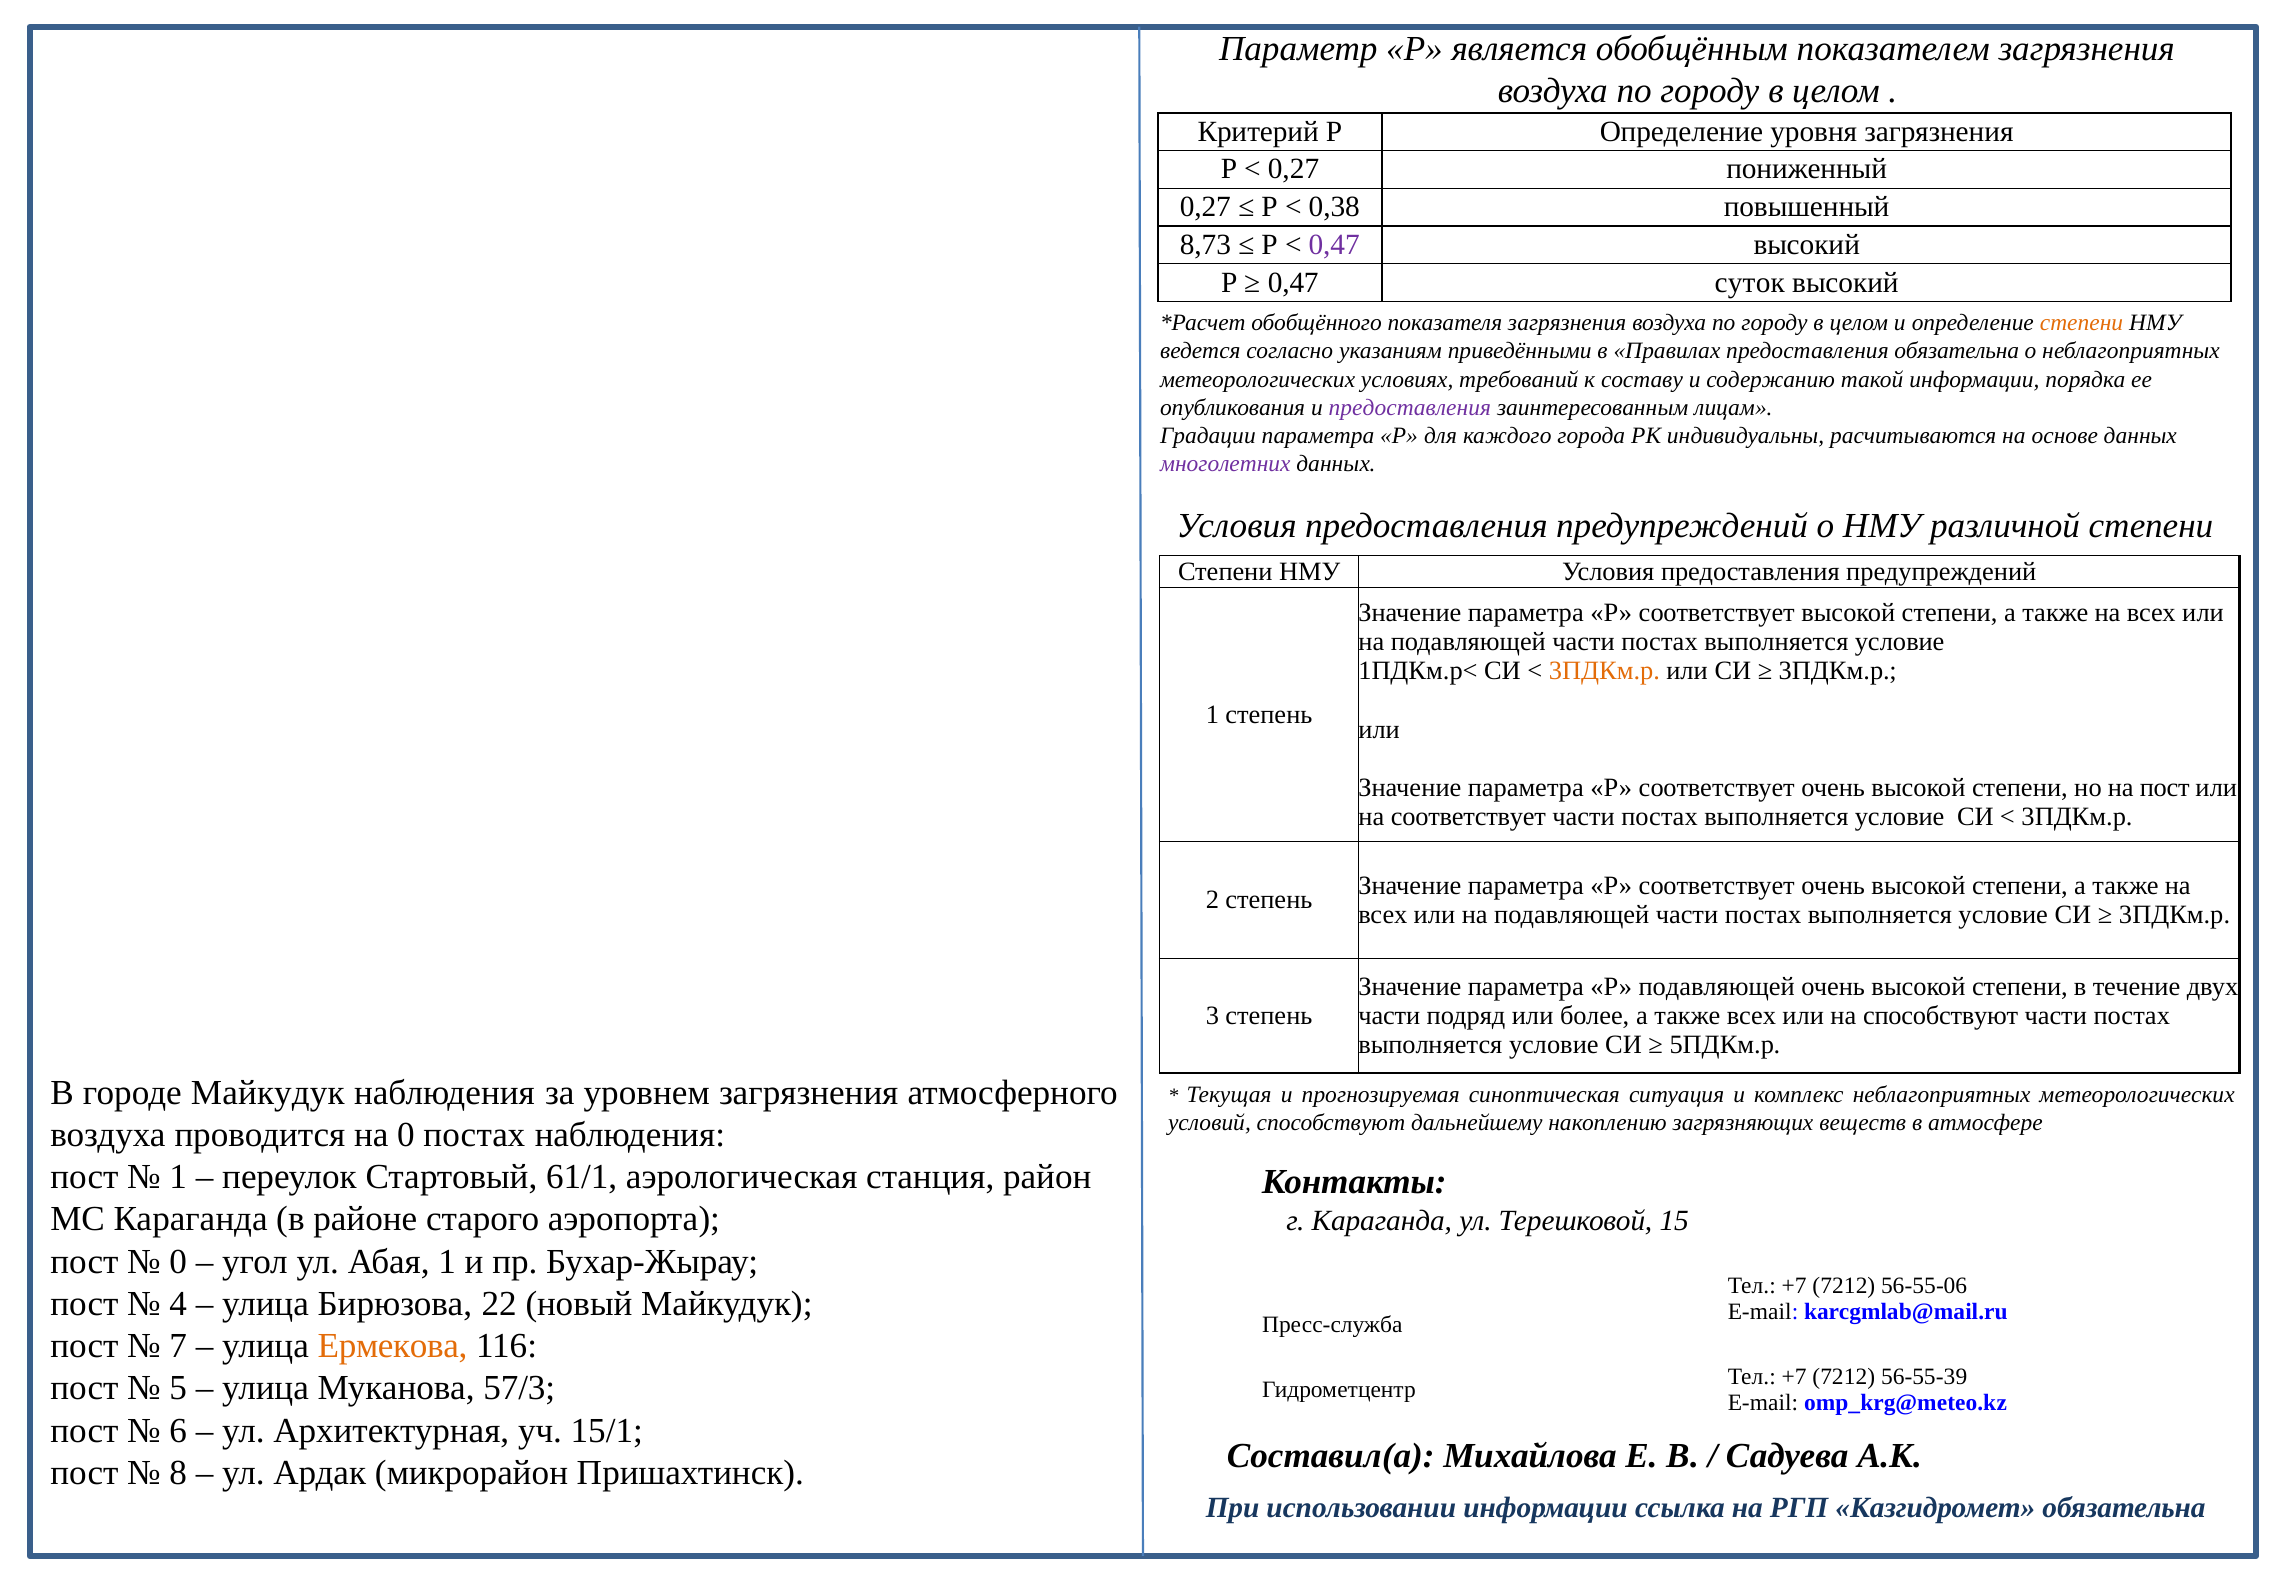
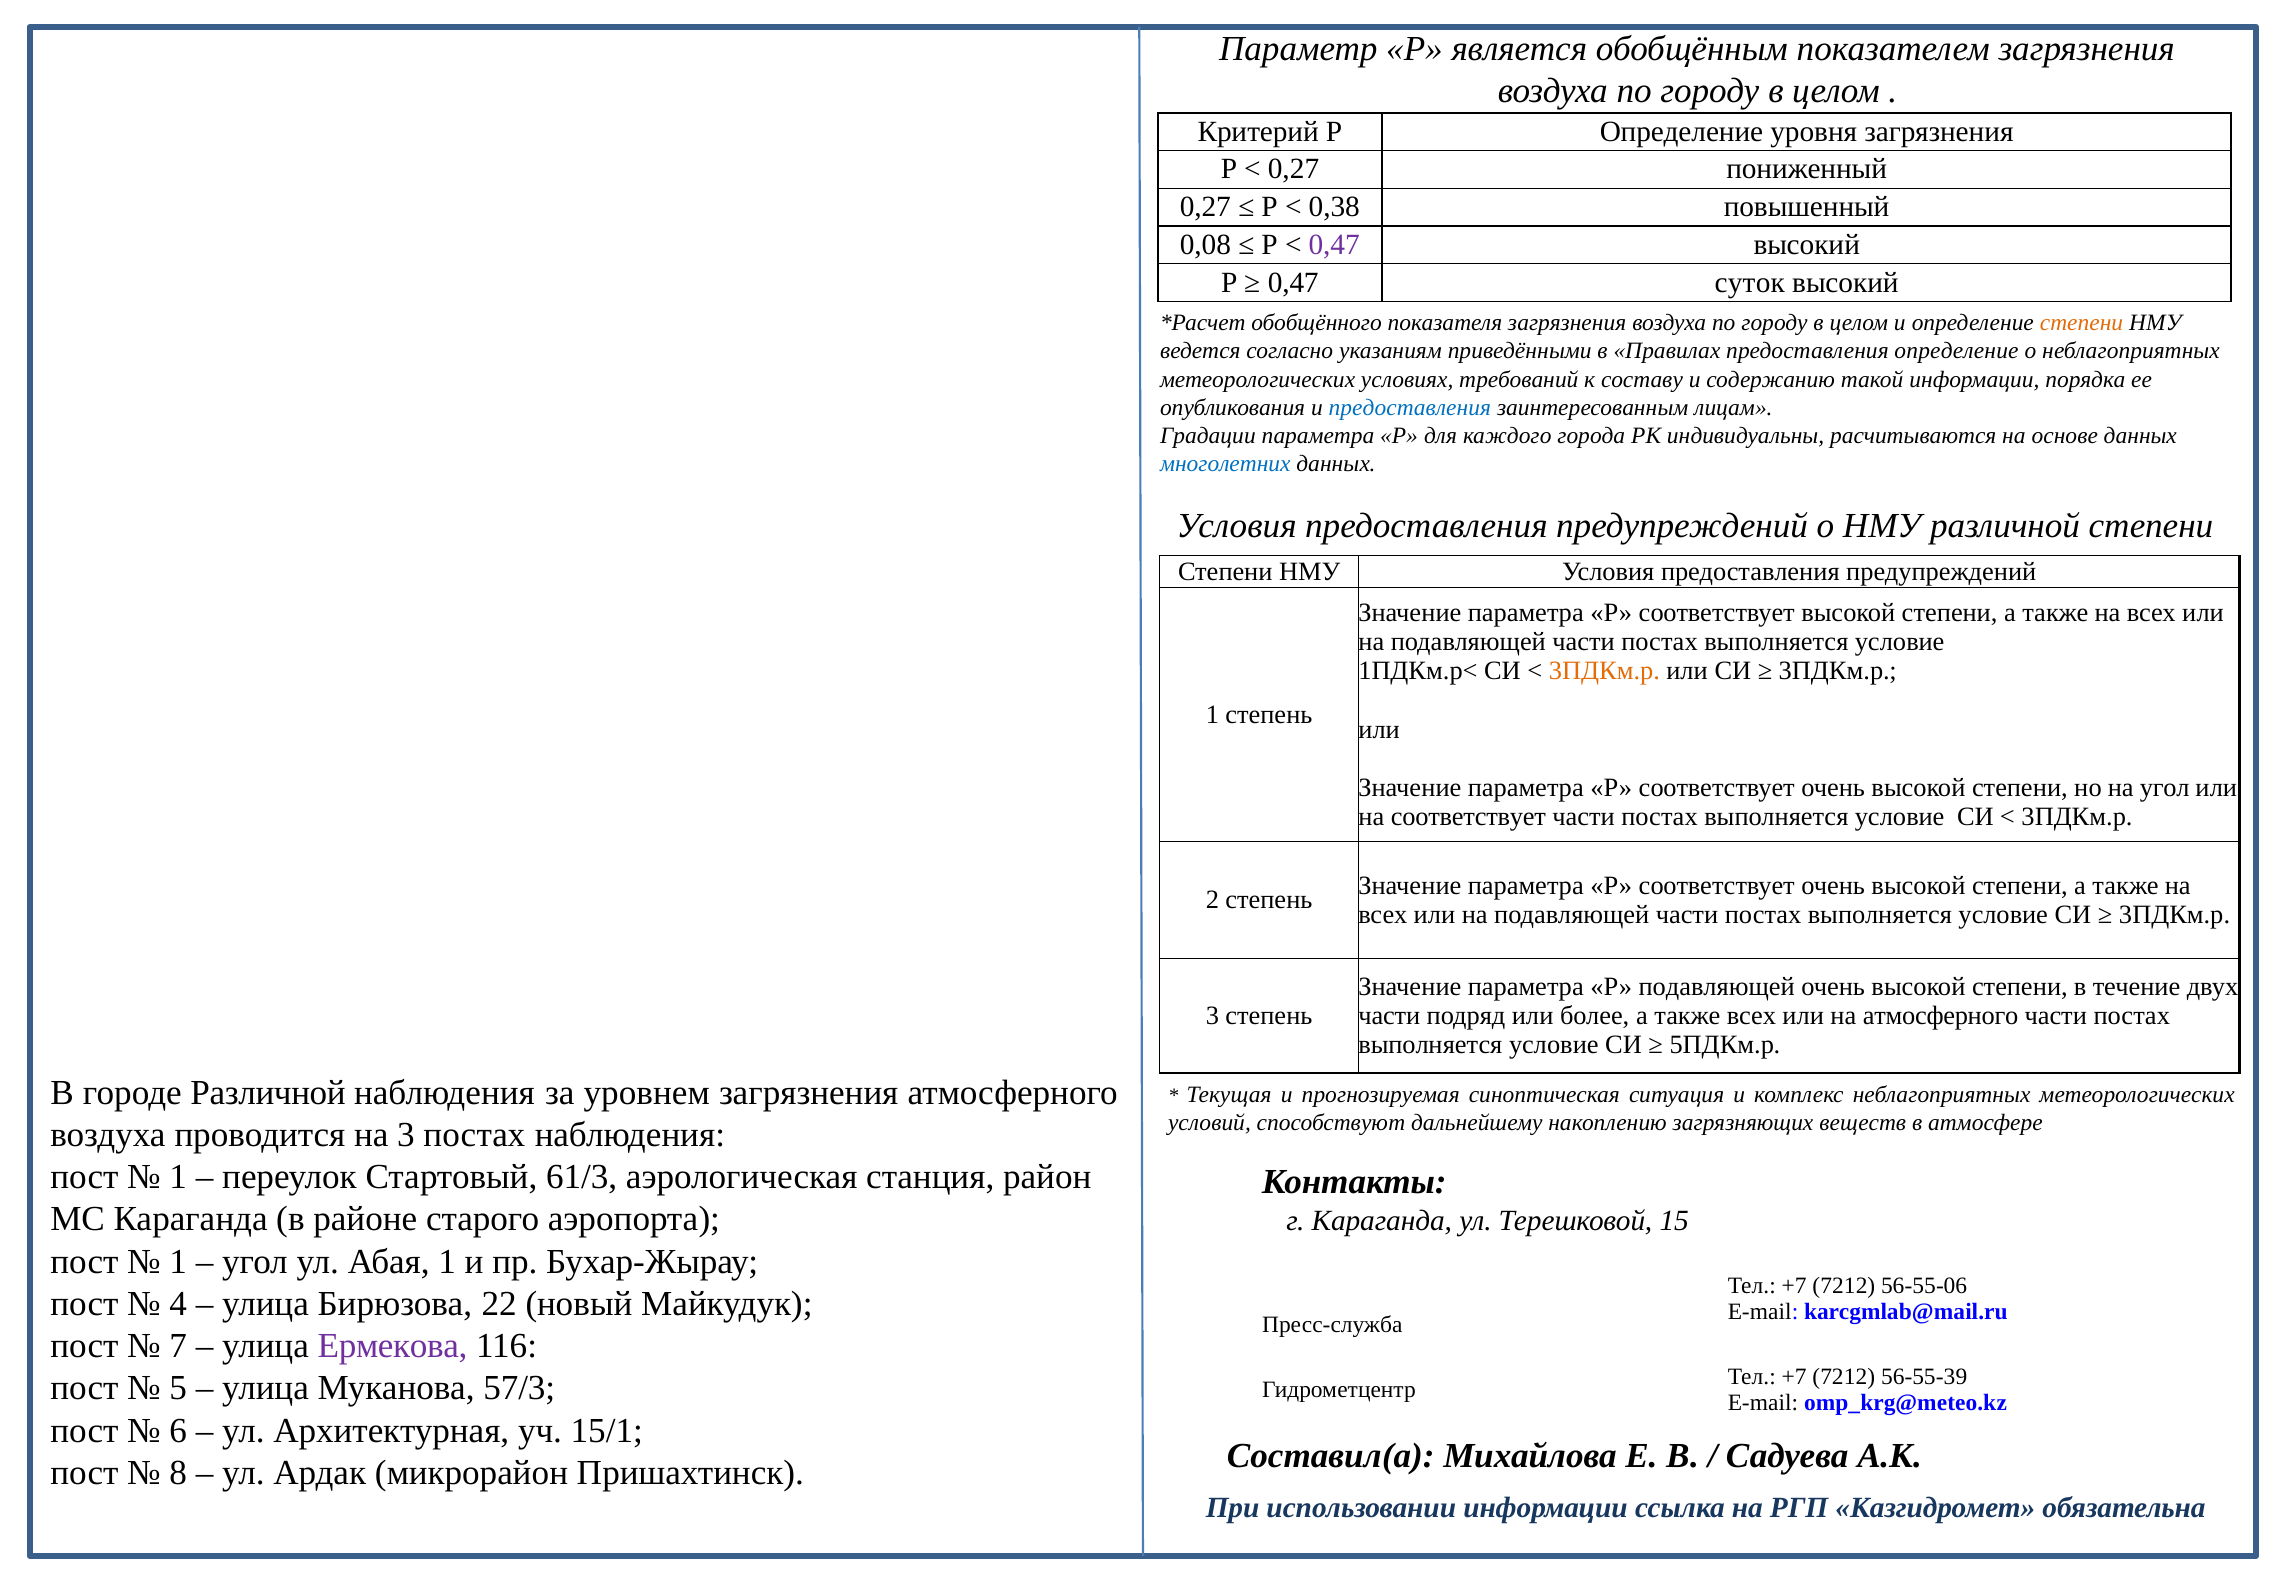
8,73: 8,73 -> 0,08 (1205, 245)
предоставления обязательна: обязательна -> определение (1957, 351)
предоставления colour: purple -> blue (1410, 407)
многолетних colour: purple -> blue (1225, 463)
на пост: пост -> угол (2165, 788)
на способствуют: способствуют -> атмосферного (1941, 1016)
городе Майкудук: Майкудук -> Различной (268, 1092)
на 0: 0 -> 3 (406, 1135)
61/1: 61/1 -> 61/3 (582, 1177)
0: 0 -> 1 (178, 1261)
Ермекова colour: orange -> purple (393, 1346)
